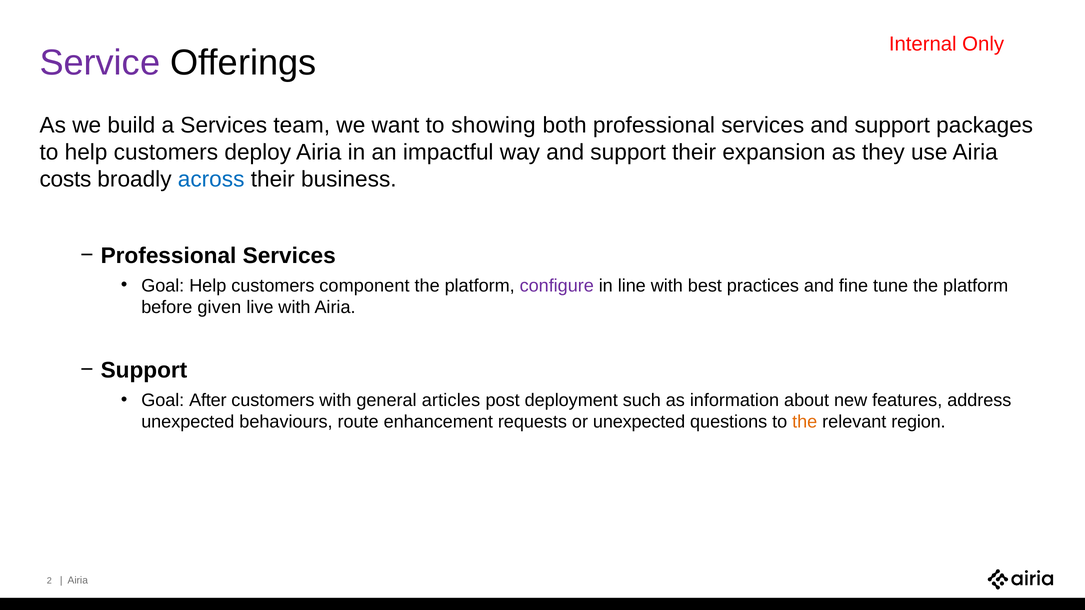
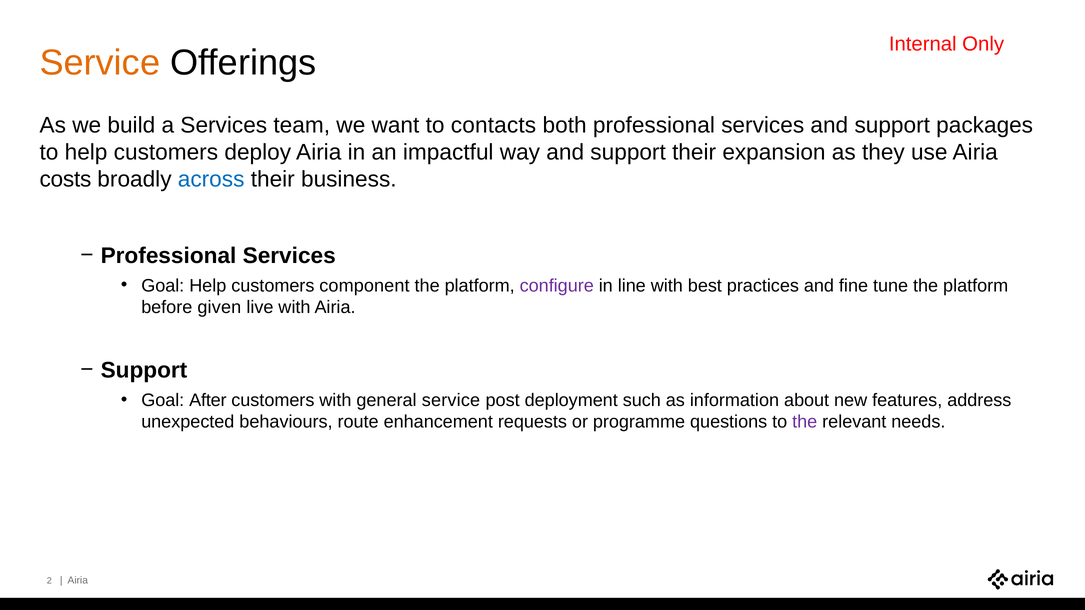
Service colour: purple -> orange (100, 63)
showing: showing -> contacts (493, 125)
general articles: articles -> service (451, 400)
or unexpected: unexpected -> programme (639, 422)
the colour: orange -> purple (805, 422)
region: region -> needs (918, 422)
